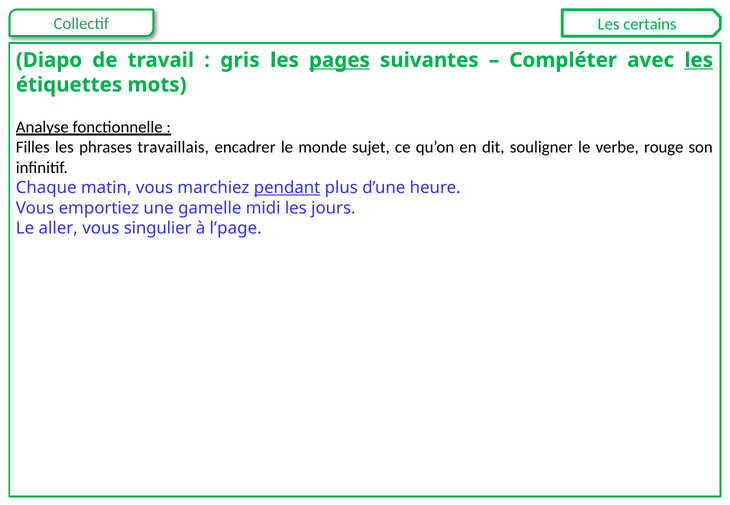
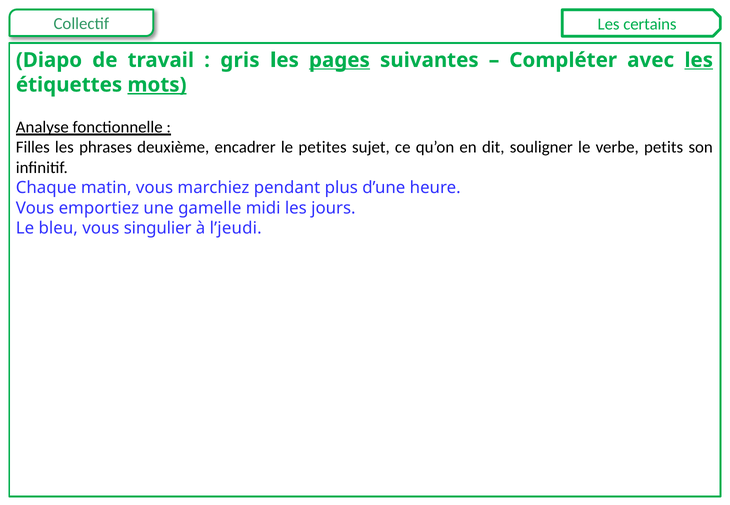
mots underline: none -> present (157, 85)
travaillais: travaillais -> deuxième (173, 148)
monde: monde -> petites (323, 148)
rouge: rouge -> petits (664, 148)
pendant underline: present -> none (287, 188)
aller: aller -> bleu (58, 228)
l’page: l’page -> l’jeudi (236, 228)
